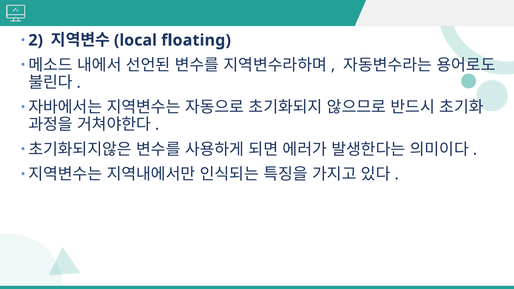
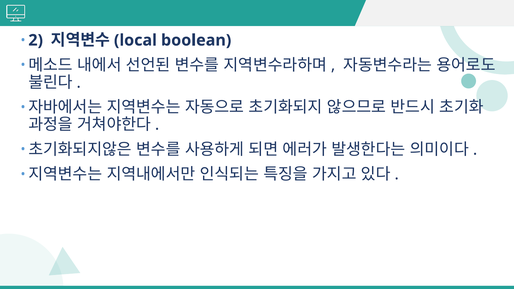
floating: floating -> boolean (196, 40)
